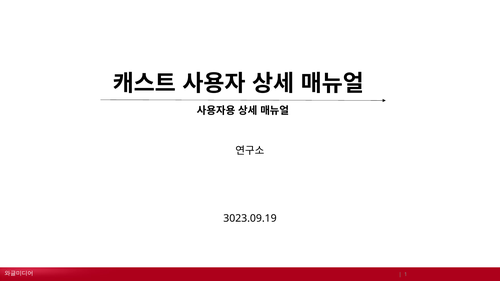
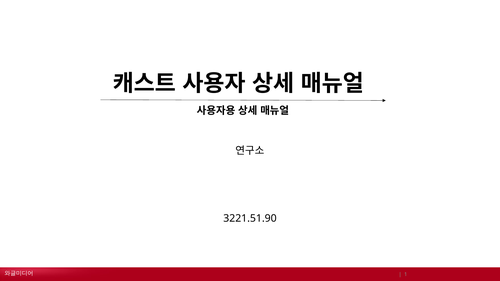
3023.09.19: 3023.09.19 -> 3221.51.90 (250, 219)
